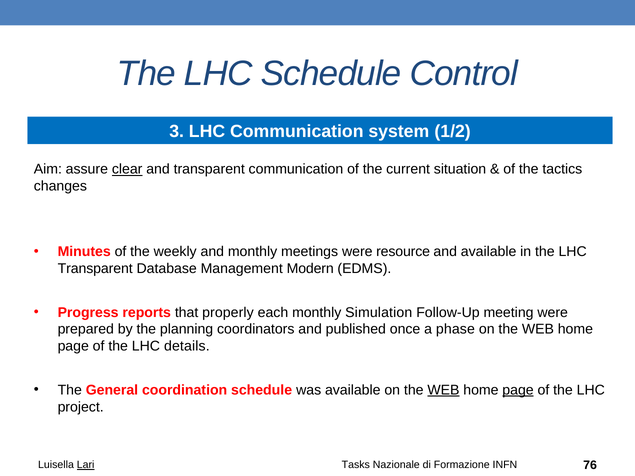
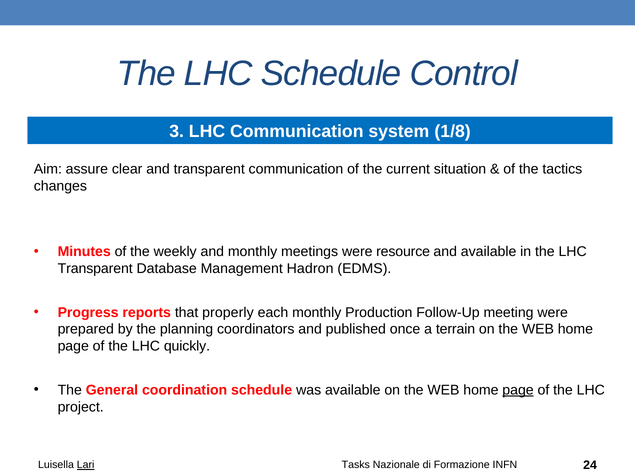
1/2: 1/2 -> 1/8 (453, 132)
clear underline: present -> none (127, 169)
Modern: Modern -> Hadron (310, 269)
Simulation: Simulation -> Production (379, 313)
phase: phase -> terrain (456, 330)
details: details -> quickly (187, 346)
WEB underline: present -> none (443, 390)
76: 76 -> 24 (590, 465)
